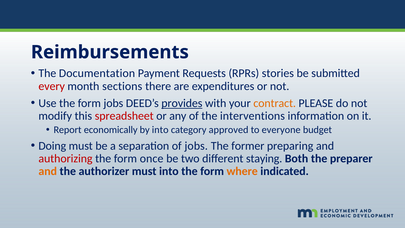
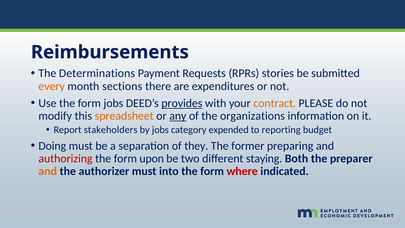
Documentation: Documentation -> Determinations (97, 73)
every colour: red -> orange (52, 86)
spreadsheet colour: red -> orange (124, 116)
any underline: none -> present (178, 116)
interventions: interventions -> organizations (252, 116)
economically: economically -> stakeholders (111, 130)
by into: into -> jobs (160, 130)
approved: approved -> expended (229, 130)
everyone: everyone -> reporting (281, 130)
of jobs: jobs -> they (196, 146)
once: once -> upon (152, 158)
where colour: orange -> red (242, 171)
